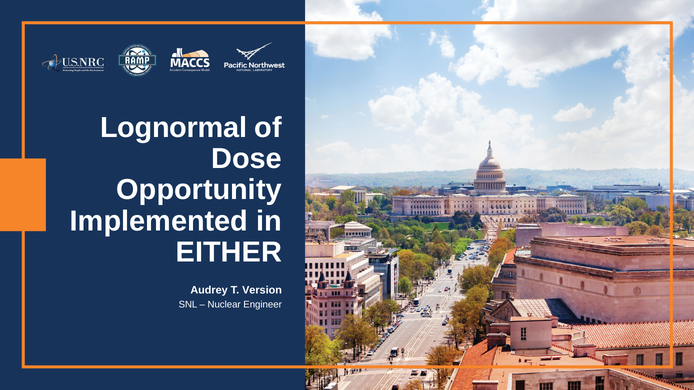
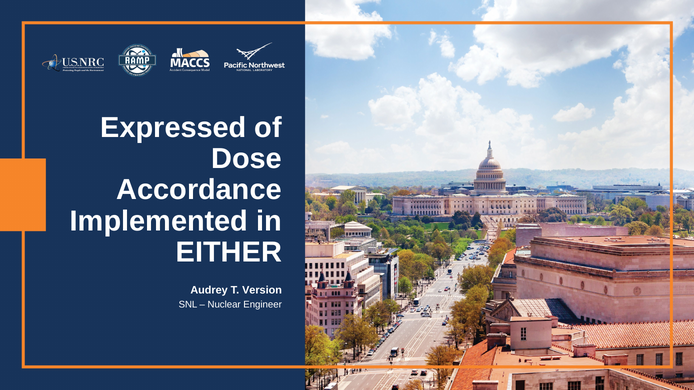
Lognormal: Lognormal -> Expressed (173, 128)
Opportunity: Opportunity -> Accordance (199, 190)
